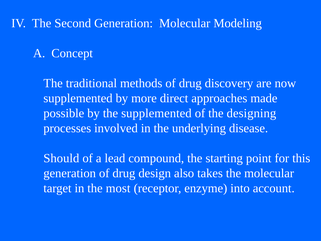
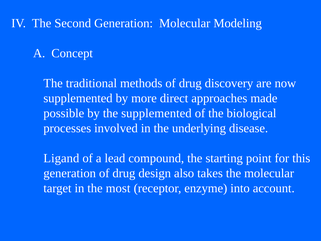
designing: designing -> biological (251, 113)
Should: Should -> Ligand (61, 158)
